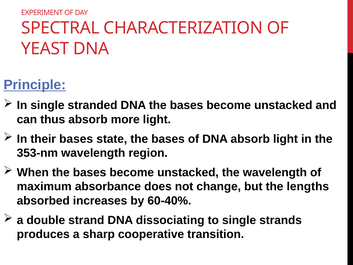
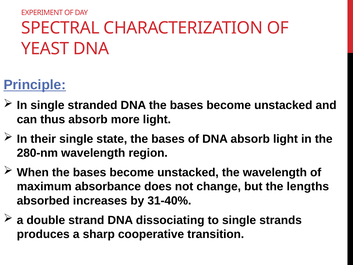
their bases: bases -> single (76, 139)
353-nm: 353-nm -> 280-nm (37, 153)
60-40%: 60-40% -> 31-40% (169, 201)
